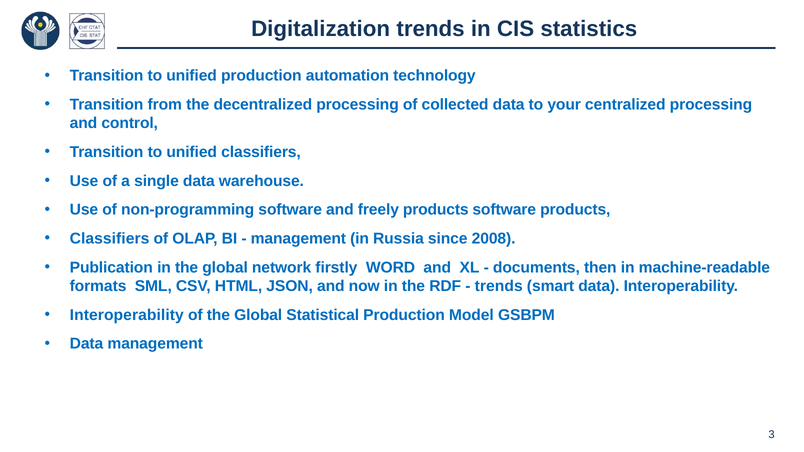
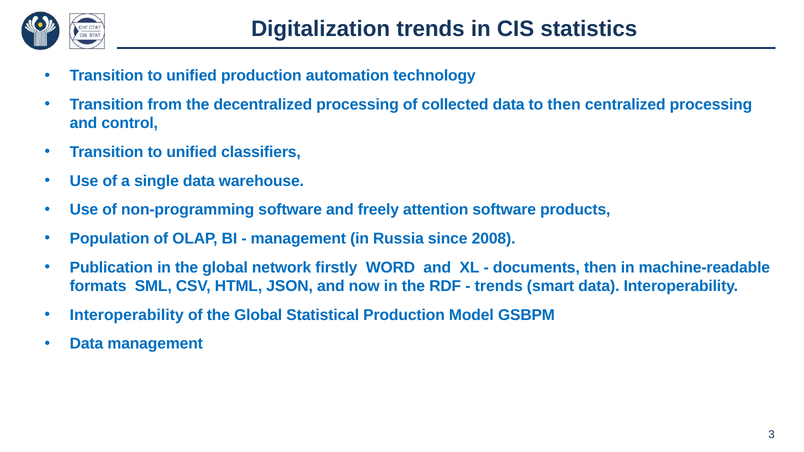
to your: your -> then (564, 105)
freely products: products -> attention (436, 210)
Classifiers: Classifiers -> Population (110, 239)
